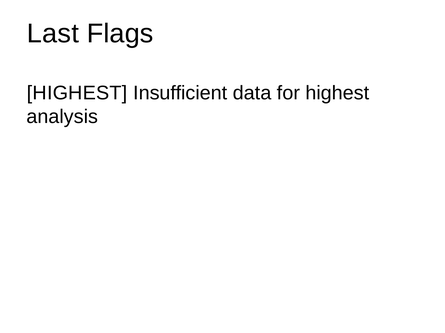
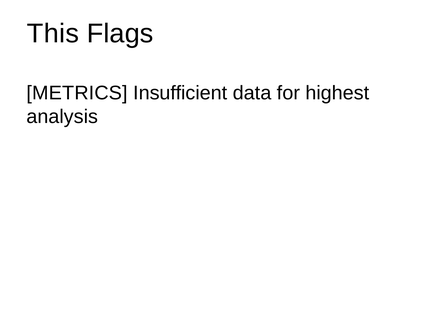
Last: Last -> This (53, 34)
HIGHEST: HIGHEST -> METRICS (77, 93)
